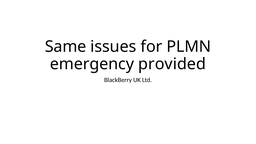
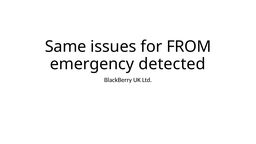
PLMN: PLMN -> FROM (189, 47)
provided: provided -> detected (172, 64)
